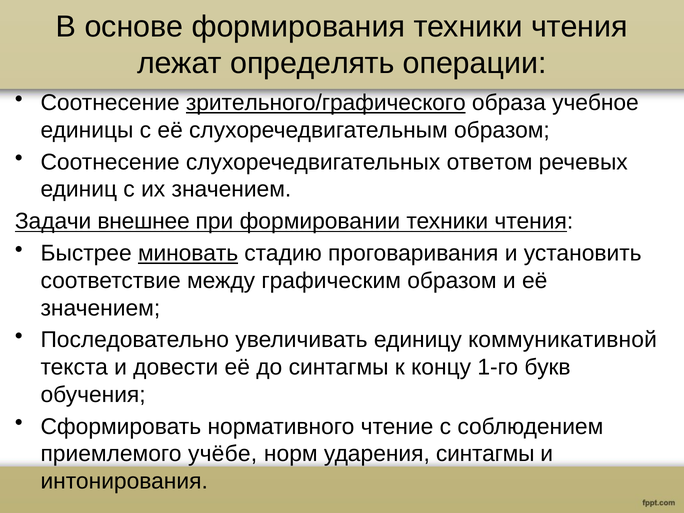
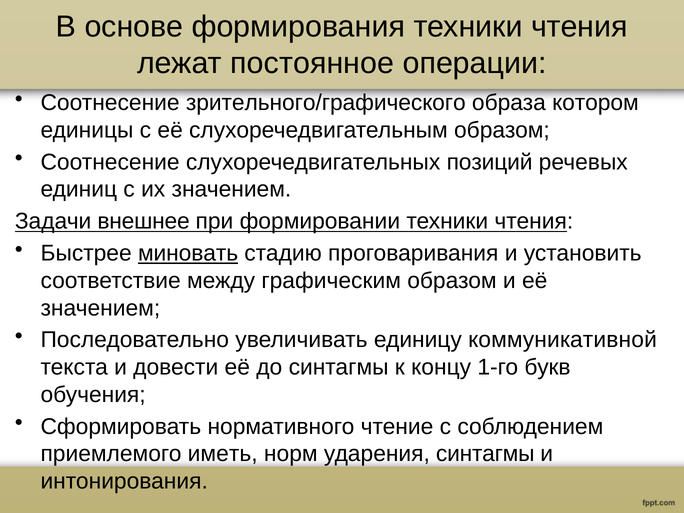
определять: определять -> постоянное (312, 63)
зрительного/графического underline: present -> none (326, 103)
учебное: учебное -> котором (595, 103)
ответом: ответом -> позиций (490, 162)
учёбе: учёбе -> иметь (223, 454)
